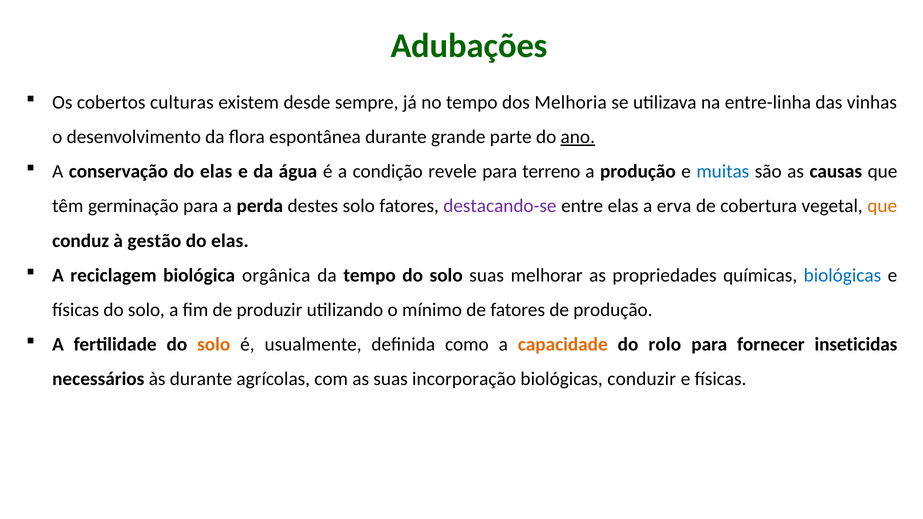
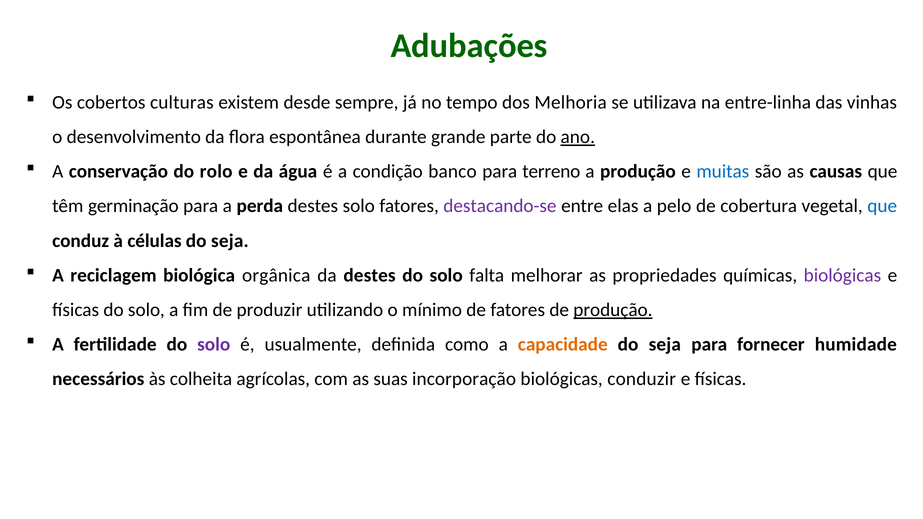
conservação do elas: elas -> rolo (216, 172)
revele: revele -> banco (452, 172)
erva: erva -> pelo (674, 206)
que colour: orange -> blue (882, 206)
gestão: gestão -> células (154, 241)
elas: elas -> seja (230, 241)
da tempo: tempo -> destes (370, 275)
solo suas: suas -> falta (487, 275)
biológicas colour: blue -> purple (842, 275)
produção underline: none -> present (613, 310)
solo colour: orange -> purple (214, 345)
rolo: rolo -> seja (665, 345)
inseticidas: inseticidas -> humidade (856, 345)
às durante: durante -> colheita (201, 379)
